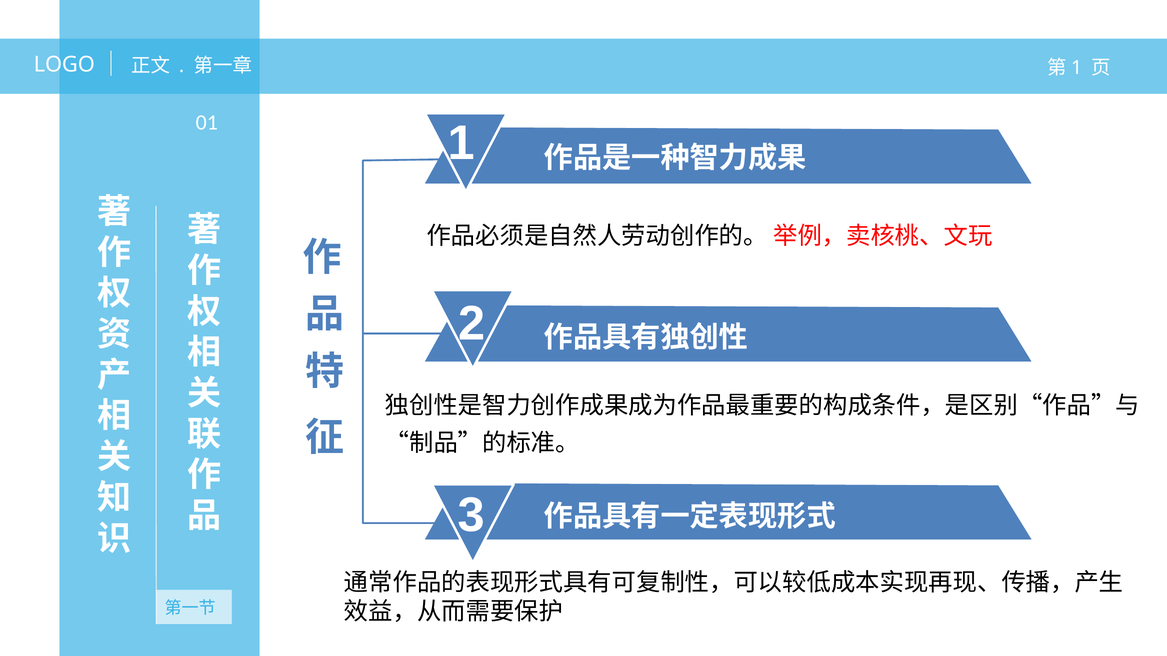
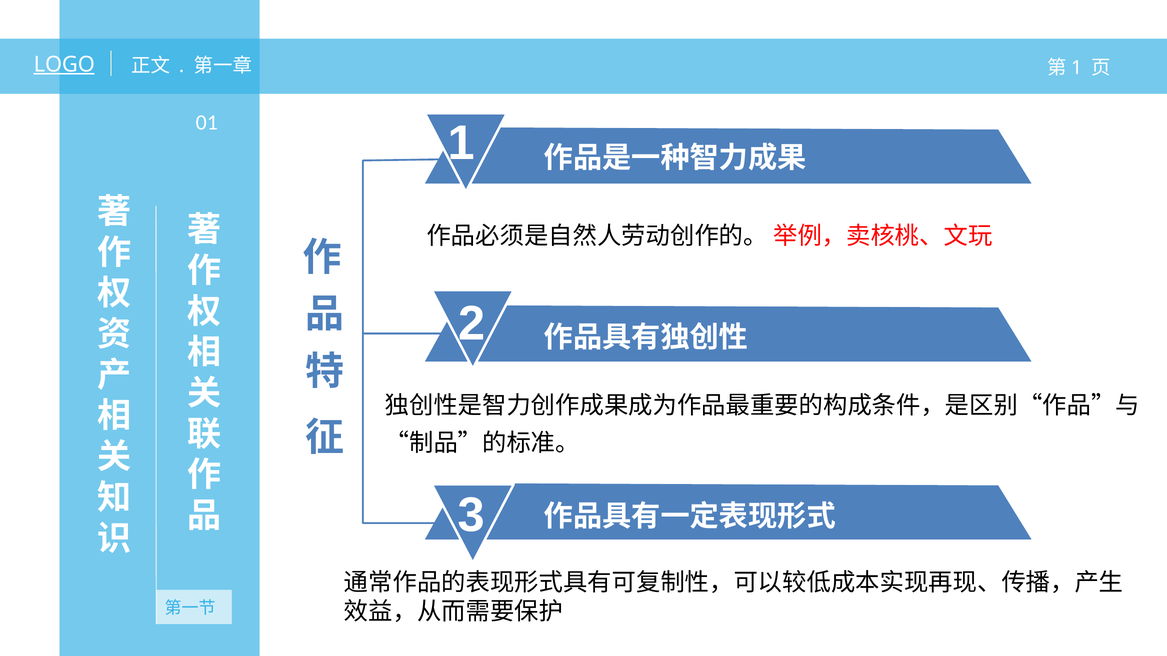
LOGO underline: none -> present (64, 65)
